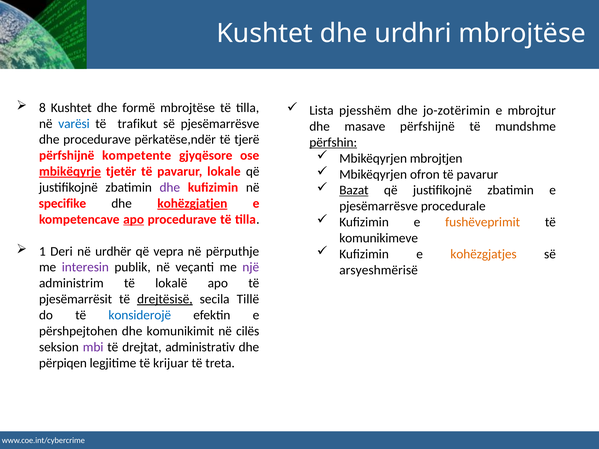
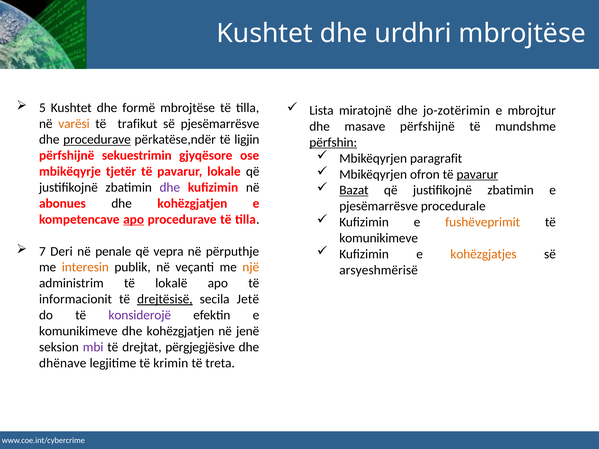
8: 8 -> 5 (42, 108)
pjesshëm: pjesshëm -> miratojnë (365, 111)
varësi colour: blue -> orange (74, 124)
procedurave underline: none -> present (97, 140)
tjerë: tjerë -> ligjin (247, 140)
kompetente: kompetente -> sekuestrimin (137, 156)
mbrojtjen: mbrojtjen -> paragrafit (436, 158)
mbikëqyrje underline: present -> none (70, 172)
pavarur underline: none -> present (477, 174)
specifike: specifike -> abonues (62, 204)
kohëzgjatjen underline: present -> none (192, 204)
1: 1 -> 7 (42, 251)
urdhër: urdhër -> penale (113, 251)
interesin colour: purple -> orange (85, 267)
një colour: purple -> orange (251, 267)
pjesëmarrësit: pjesëmarrësit -> informacionit (75, 299)
Tillë: Tillë -> Jetë (248, 299)
konsiderojë colour: blue -> purple (140, 315)
përshpejtohen: përshpejtohen -> komunikimeve (78, 331)
komunikimit: komunikimit -> kohëzgjatjen (180, 331)
cilës: cilës -> jenë (248, 331)
administrativ: administrativ -> përgjegjësive (200, 347)
përpiqen: përpiqen -> dhënave (63, 363)
krijuar: krijuar -> krimin (171, 363)
